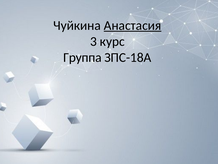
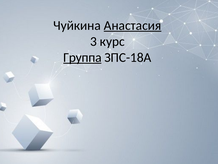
Группа underline: none -> present (82, 57)
